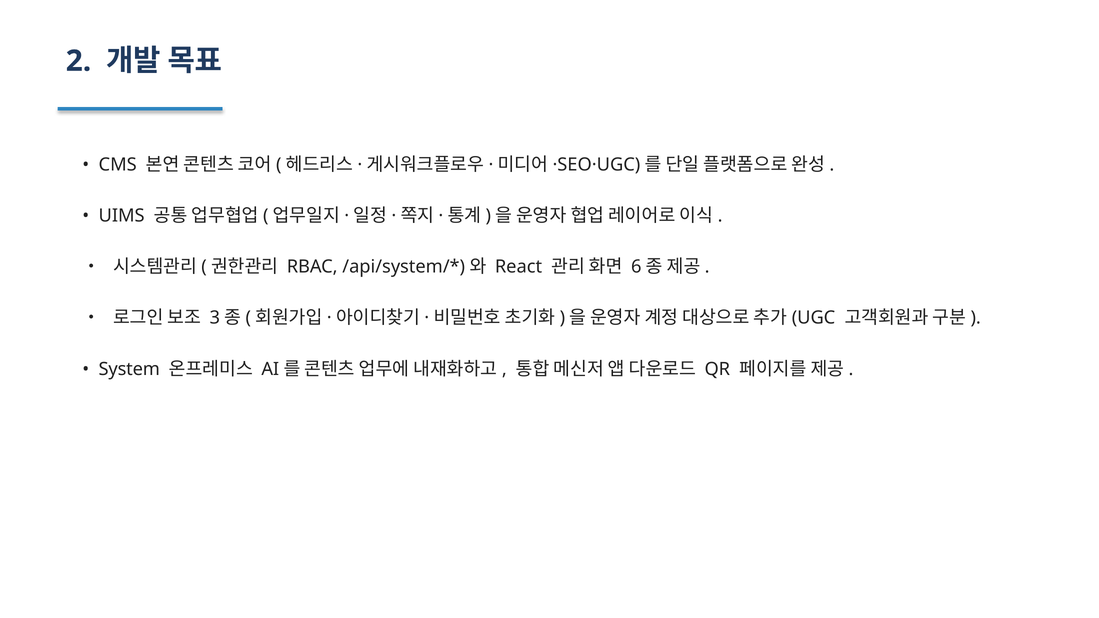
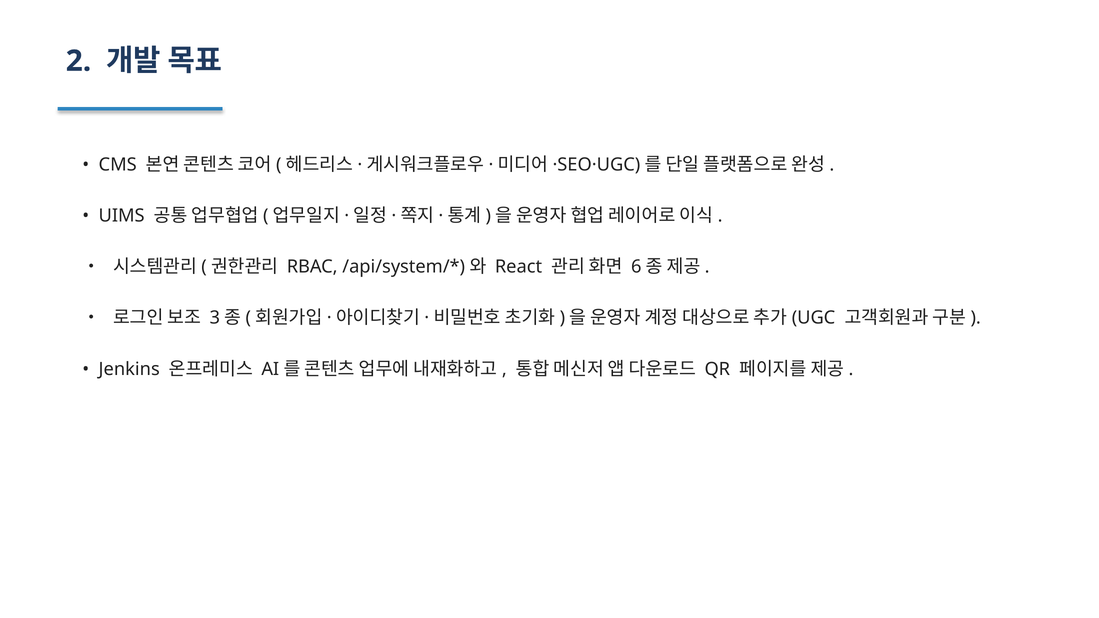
System: System -> Jenkins (129, 369)
